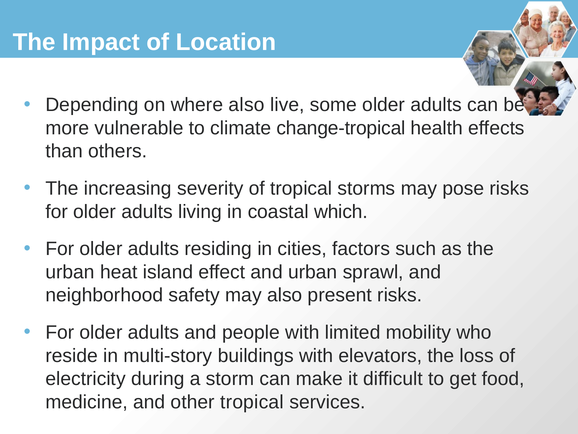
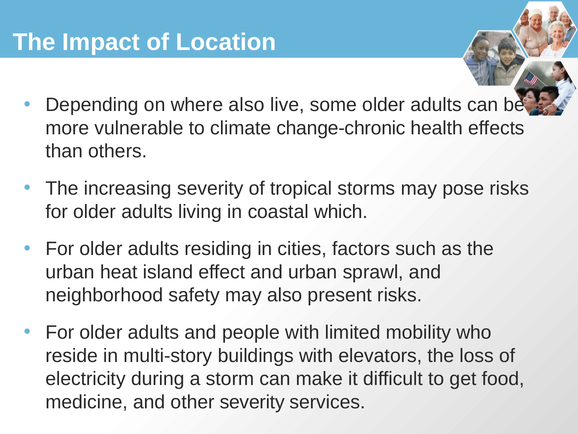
change-tropical: change-tropical -> change-chronic (341, 128)
other tropical: tropical -> severity (252, 402)
